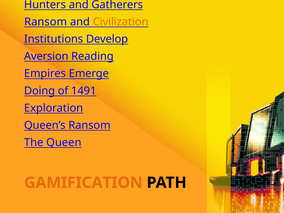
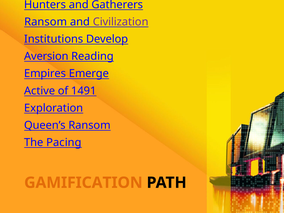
Civilization colour: orange -> purple (121, 22)
Doing: Doing -> Active (40, 91)
Queen: Queen -> Pacing (64, 142)
